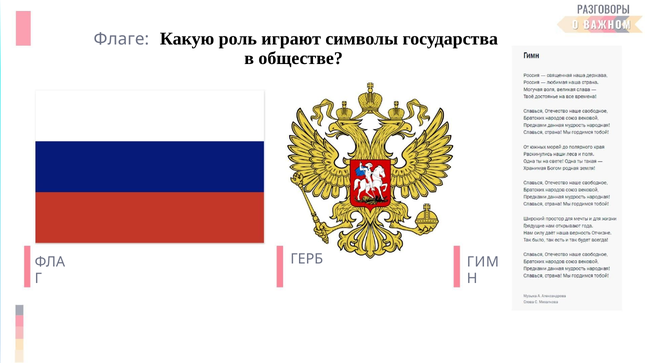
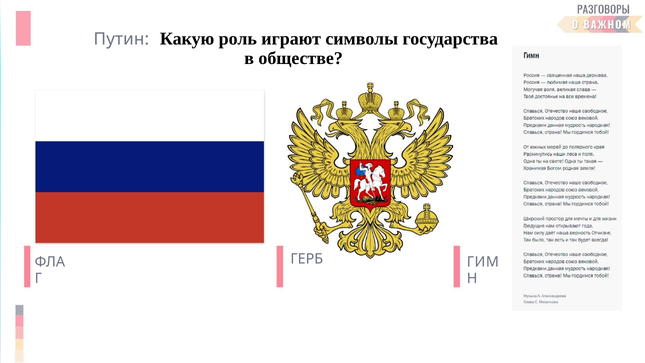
Флаге: Флаге -> Путин (121, 39)
